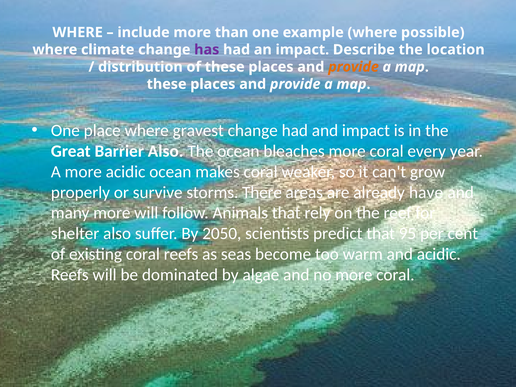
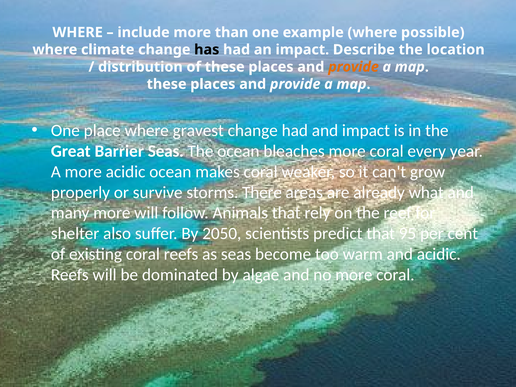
has colour: purple -> black (207, 50)
Barrier Also: Also -> Seas (166, 151)
have: have -> what (426, 192)
